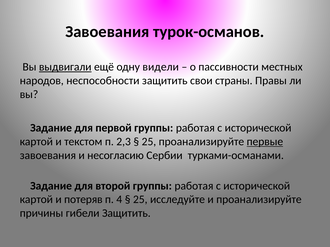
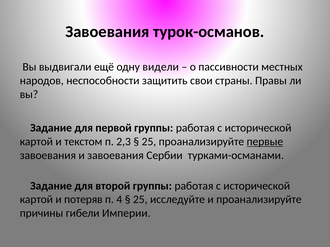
выдвигали underline: present -> none (65, 67)
и несогласию: несогласию -> завоевания (116, 156)
гибели Защитить: Защитить -> Империи (126, 214)
